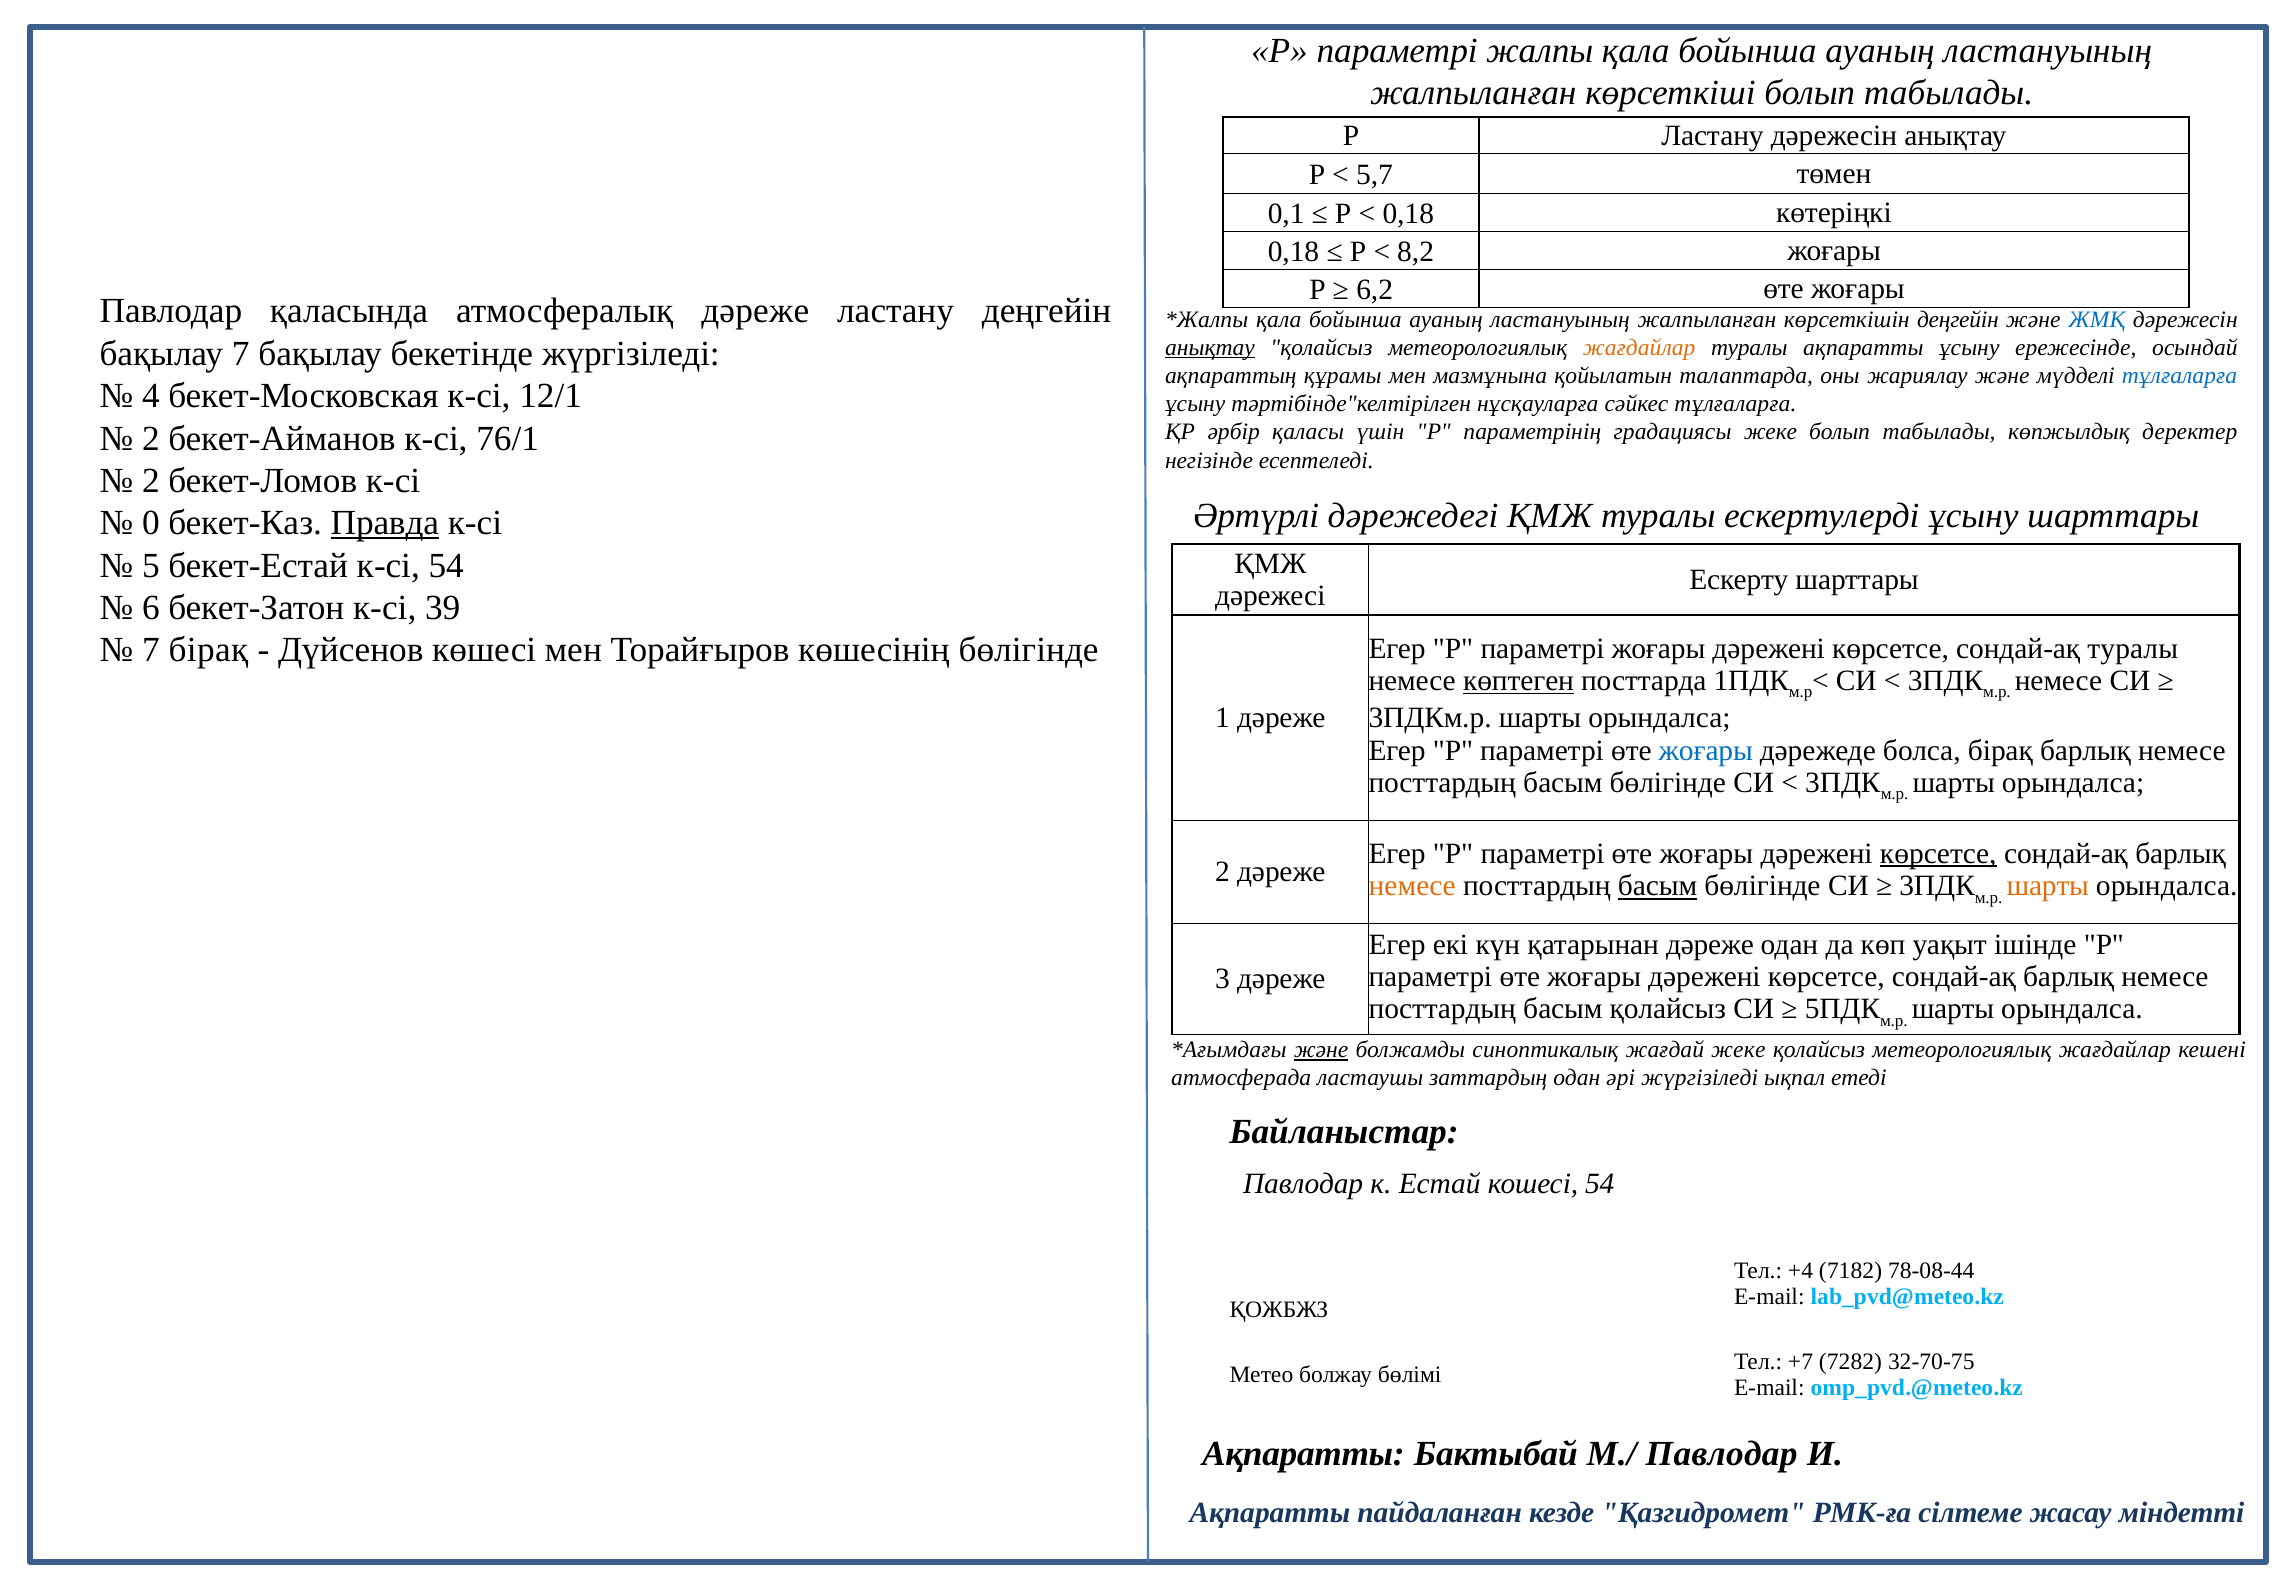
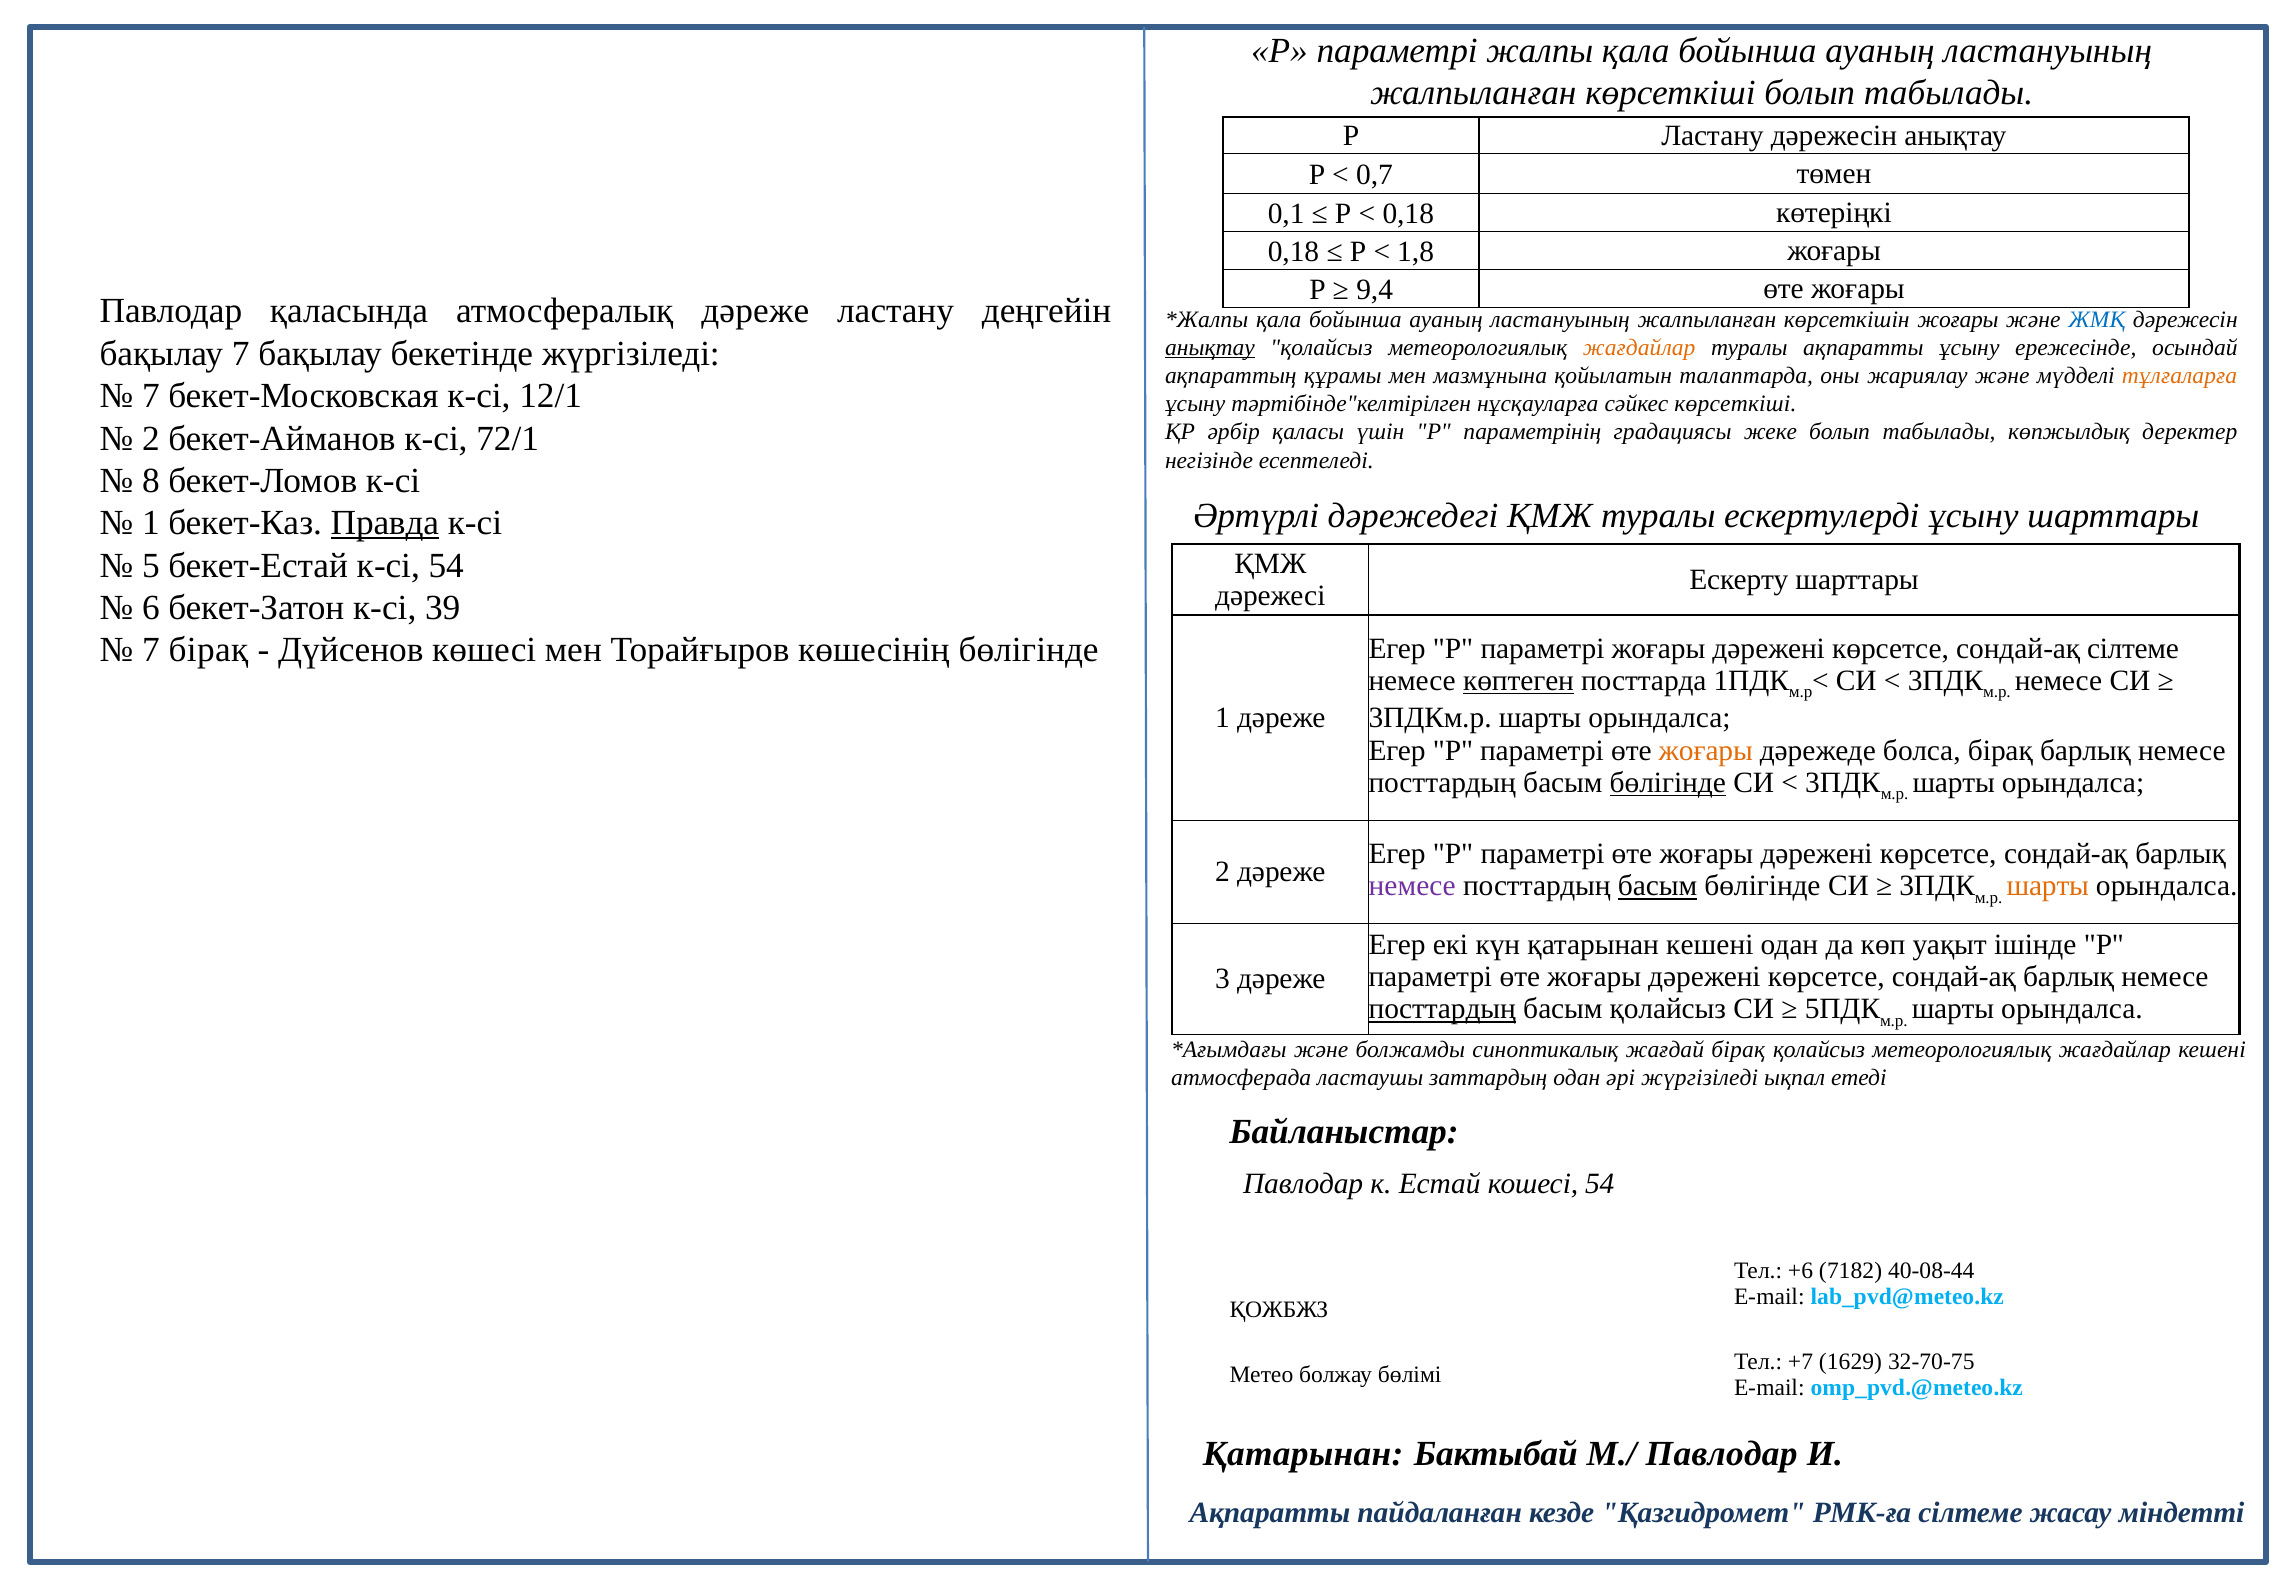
5,7: 5,7 -> 0,7 (1375, 175)
8,2: 8,2 -> 1,8 (1416, 252)
6,2: 6,2 -> 9,4 (1375, 290)
көрсеткішін деңгейін: деңгейін -> жоғары (1958, 319)
тұлғаларға colour: blue -> orange (2179, 376)
4: 4 -> 7 (151, 396)
сәйкес тұлғаларға: тұлғаларға -> көрсеткіші (1735, 404)
76/1: 76/1 -> 72/1 (508, 439)
2: 2 -> 8 (151, 481)
0: 0 -> 1 (151, 523)
сондай-ақ туралы: туралы -> сілтеме (2133, 649)
жоғары colour: blue -> orange (1706, 751)
бөлігінде underline: none -> present (1668, 783)
көрсетсе underline: present -> none (1938, 854)
немесе colour: orange -> purple (1412, 886)
қатарынан дәреже: дәреже -> кешені (1710, 945)
посттардың underline: none -> present (1442, 1010)
және underline: present -> none (1321, 1050)
жағдай жеке: жеке -> бірақ (1738, 1050)
+4: +4 -> +6 (1801, 1271)
78-08-44: 78-08-44 -> 40-08-44 (1931, 1271)
7282: 7282 -> 1629 (1850, 1362)
Ақпаратты: Ақпаратты -> Қатарынан (1303, 1454)
